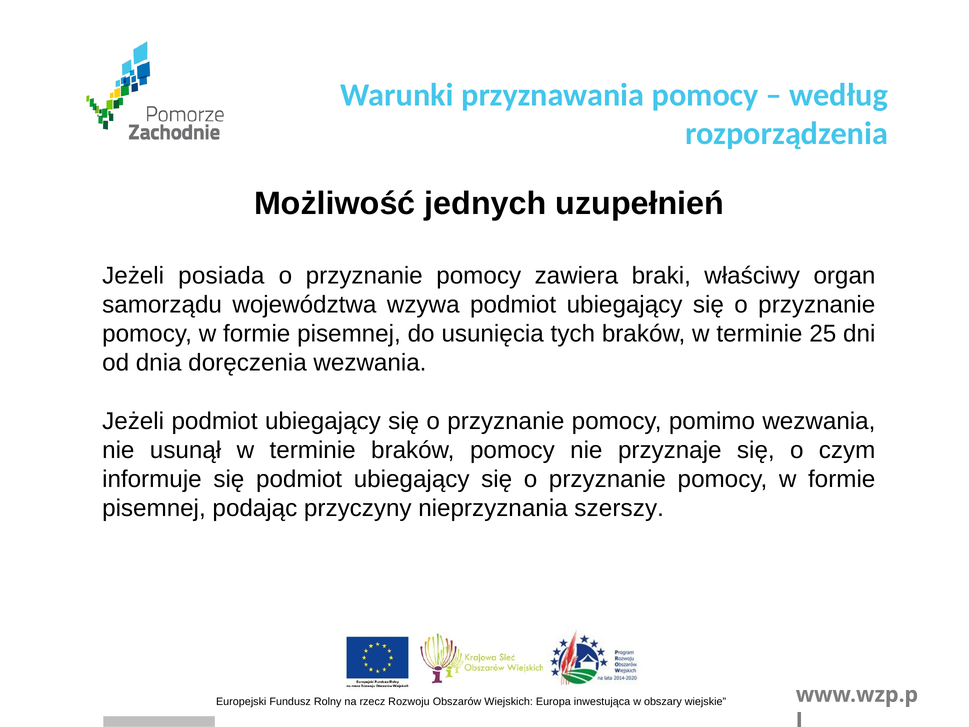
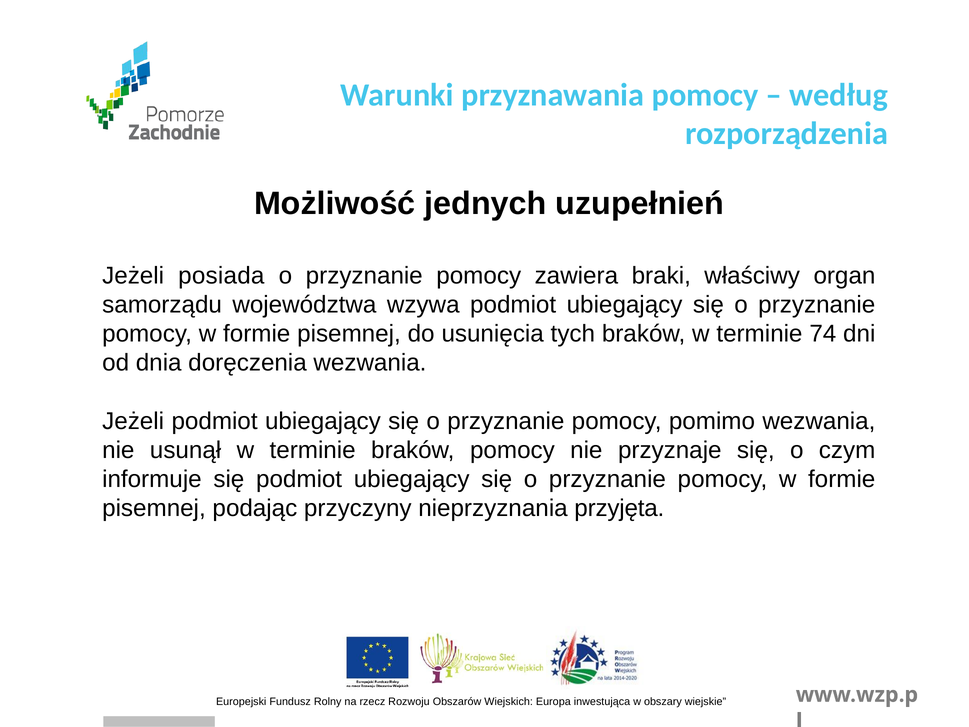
25: 25 -> 74 (823, 334)
szerszy: szerszy -> przyjęta (619, 508)
